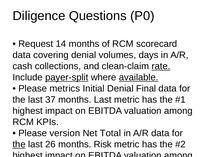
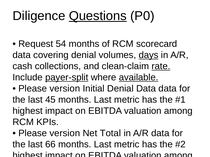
Questions underline: none -> present (98, 16)
14: 14 -> 54 (61, 44)
days underline: none -> present (149, 55)
metrics: metrics -> version (65, 89)
Denial Final: Final -> Data (146, 89)
37: 37 -> 45 (50, 100)
the underline: present -> none (19, 145)
26: 26 -> 66 (50, 145)
Risk: Risk -> Last (103, 145)
